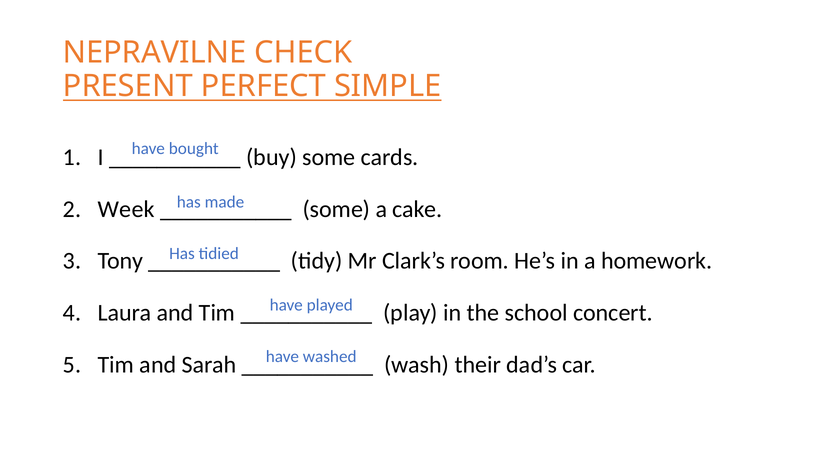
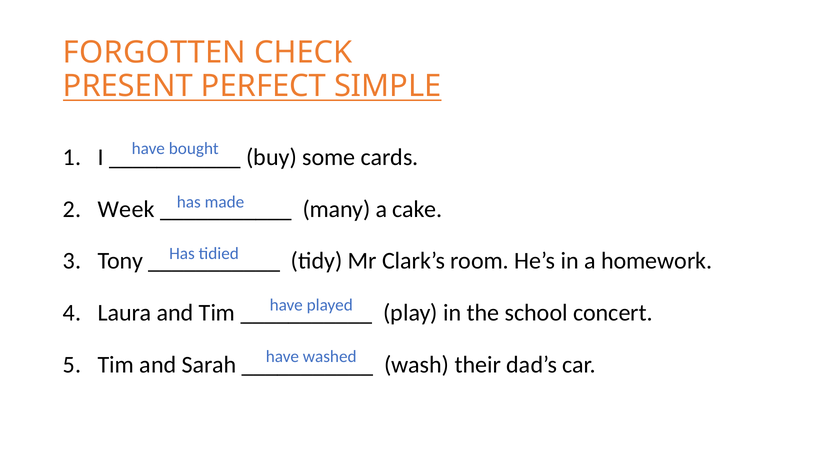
NEPRAVILNE: NEPRAVILNE -> FORGOTTEN (154, 53)
some: some -> many (337, 209)
